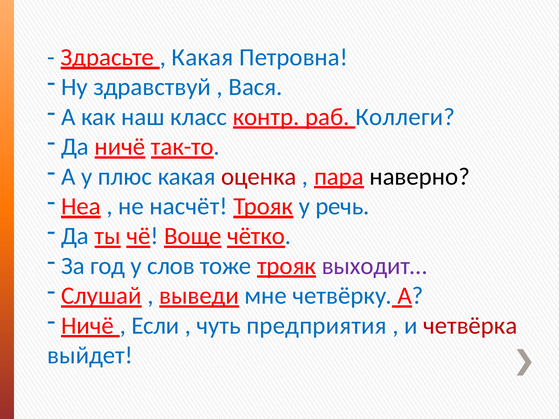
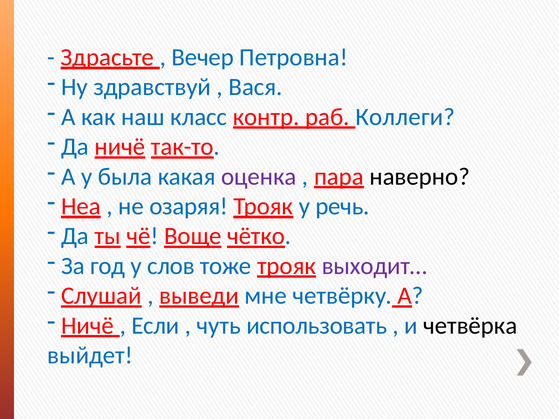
Какая: Какая -> Вечер (203, 57)
плюс: плюс -> была (125, 177)
оценка colour: red -> purple (259, 177)
насчёт: насчёт -> озаряя (189, 206)
предприятия: предприятия -> использовать (317, 326)
четвёрка colour: red -> black (470, 326)
